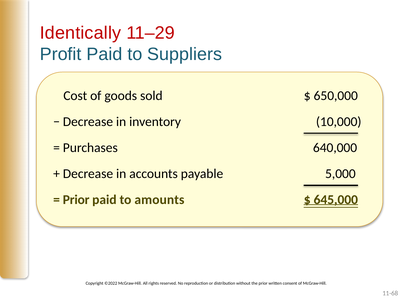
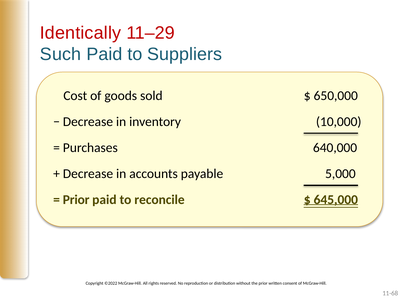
Profit: Profit -> Such (61, 54)
amounts: amounts -> reconcile (160, 200)
